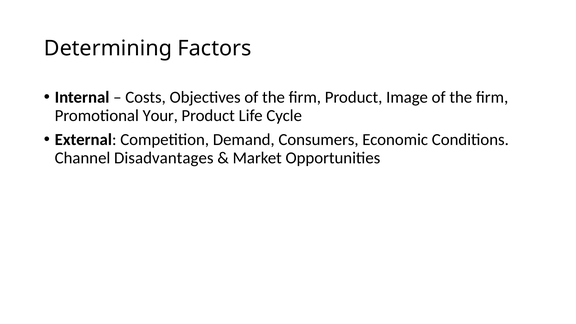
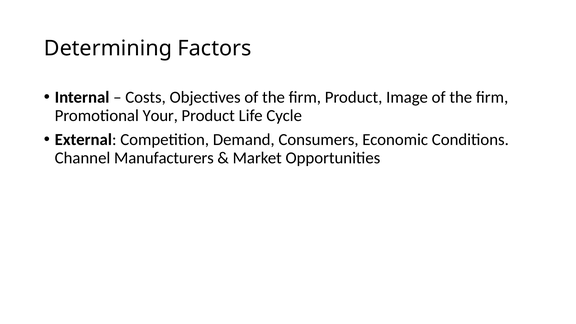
Disadvantages: Disadvantages -> Manufacturers (164, 158)
